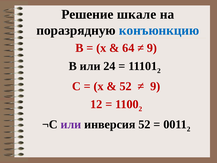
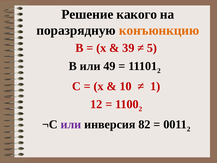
шкале: шкале -> какого (137, 14)
конъюнкцию colour: blue -> orange (159, 30)
64: 64 -> 39 (128, 48)
9: 9 -> 5 (152, 48)
24: 24 -> 49 (109, 66)
52: 52 -> 10 (126, 86)
9: 9 -> 1 (155, 86)
инверсия 52: 52 -> 82 (144, 124)
